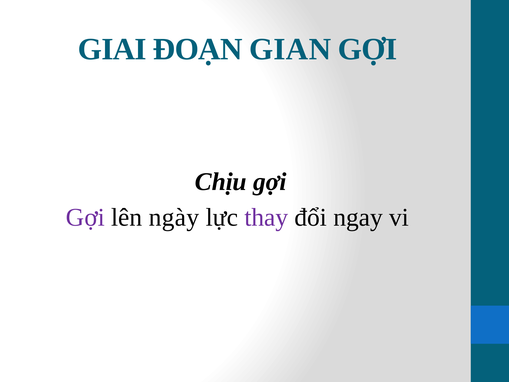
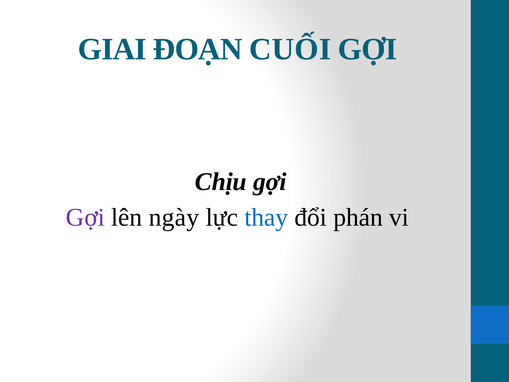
GIAN: GIAN -> CUỐI (290, 49)
thay colour: purple -> blue (266, 217)
ngay: ngay -> phán (358, 217)
